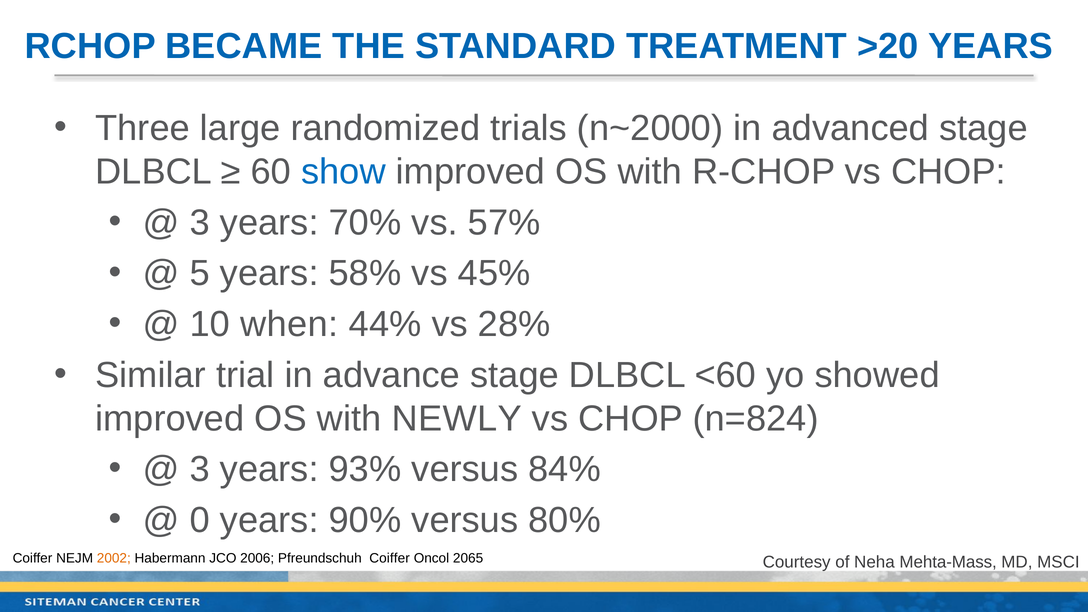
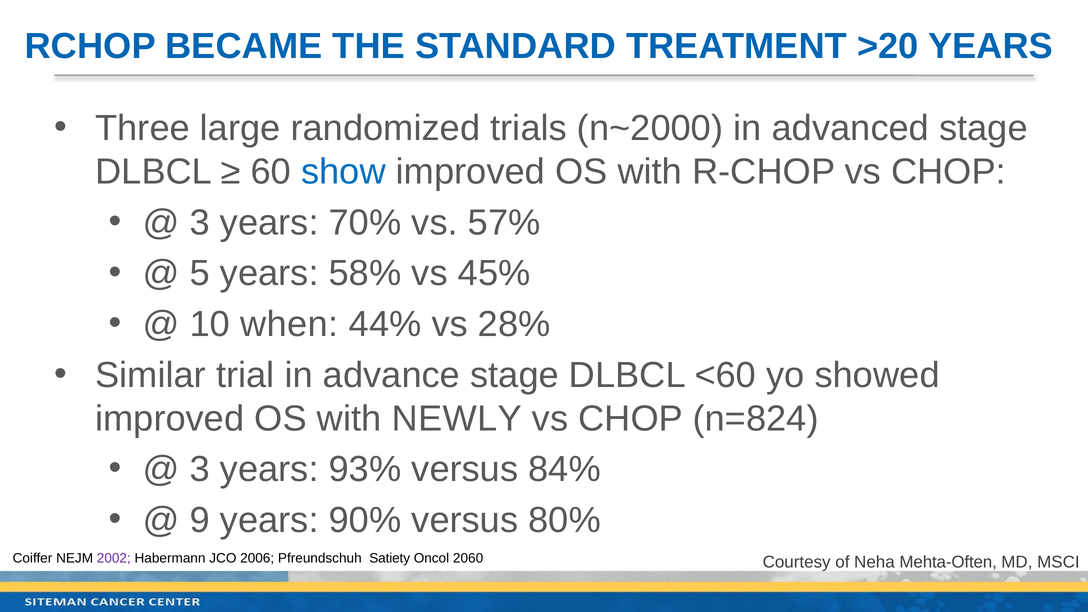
0: 0 -> 9 (200, 520)
2002 colour: orange -> purple (114, 558)
Pfreundschuh Coiffer: Coiffer -> Satiety (390, 558)
2065: 2065 -> 2060 (468, 558)
Mehta-Mass: Mehta-Mass -> Mehta-Often (948, 562)
